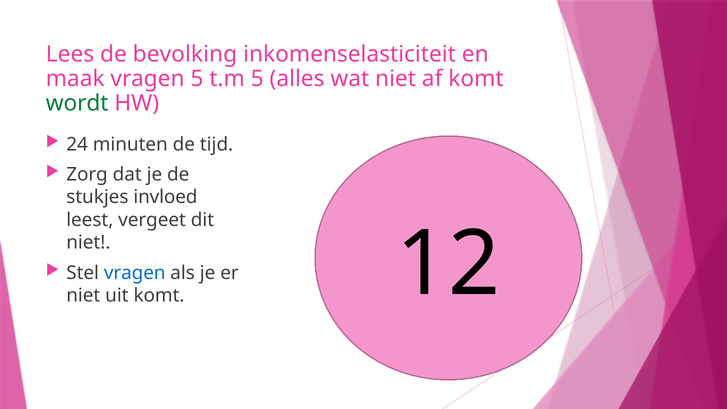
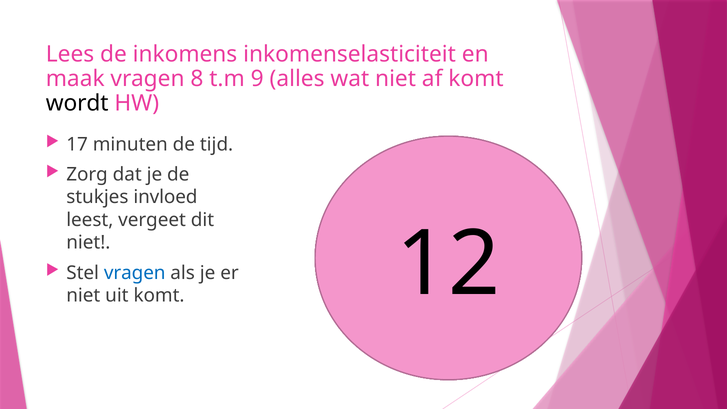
bevolking: bevolking -> inkomens (185, 54)
vragen 5: 5 -> 8 (197, 79)
t.m 5: 5 -> 9 (257, 79)
wordt colour: green -> black (77, 103)
24: 24 -> 17 (77, 144)
